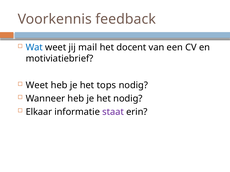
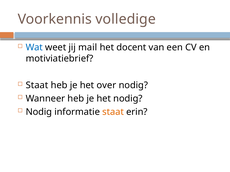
feedback: feedback -> volledige (126, 19)
Weet: Weet -> Staat (37, 85)
tops: tops -> over (106, 85)
Elkaar: Elkaar -> Nodig (39, 112)
staat colour: purple -> orange (113, 112)
